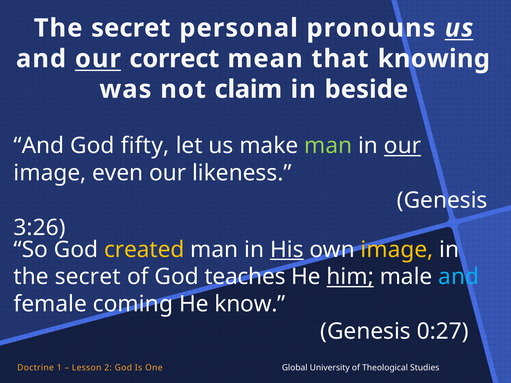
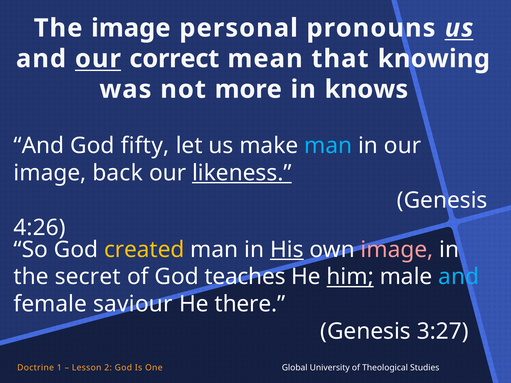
secret: secret -> image (131, 28)
claim: claim -> more (248, 89)
beside: beside -> knows (366, 89)
man colour: light green -> light blue (328, 146)
our underline: present -> none (403, 146)
even: even -> back (118, 173)
likeness underline: none -> present (242, 173)
3:26: 3:26 -> 4:26 (40, 228)
image colour: yellow -> pink (397, 250)
coming: coming -> saviour (133, 304)
know: know -> there (250, 304)
0:27: 0:27 -> 3:27 (443, 331)
